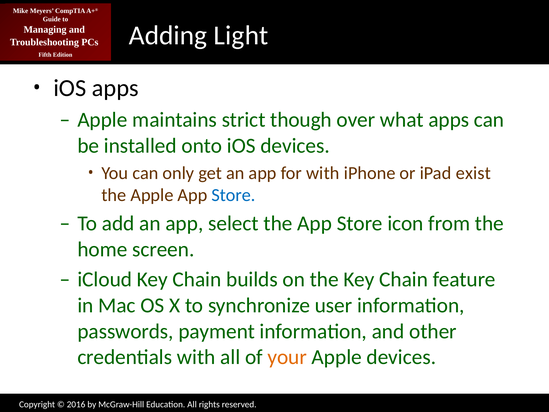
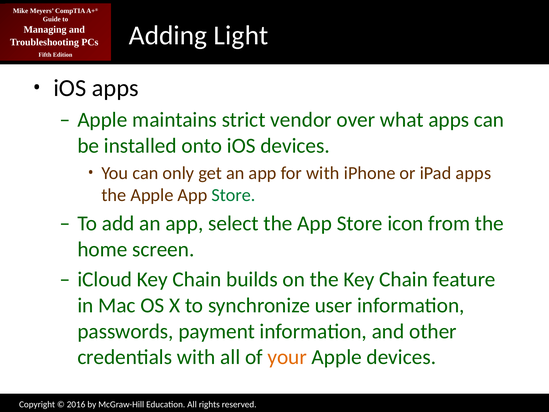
though: though -> vendor (301, 120)
iPad exist: exist -> apps (473, 173)
Store colour: blue -> green (234, 195)
